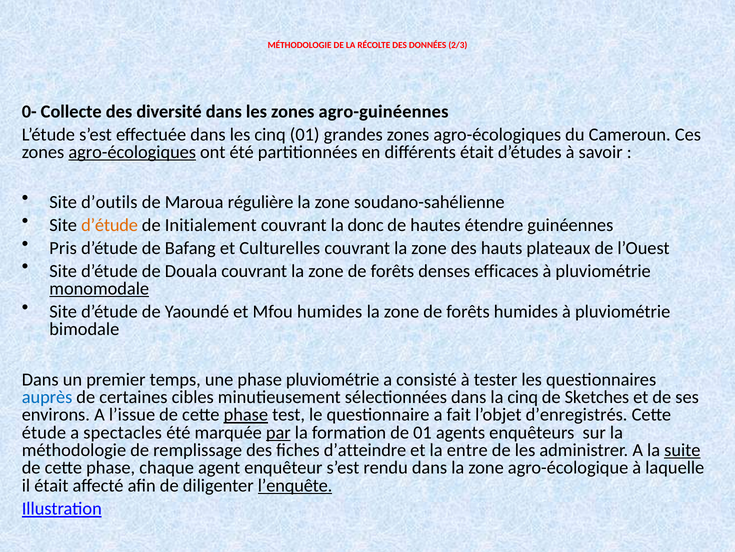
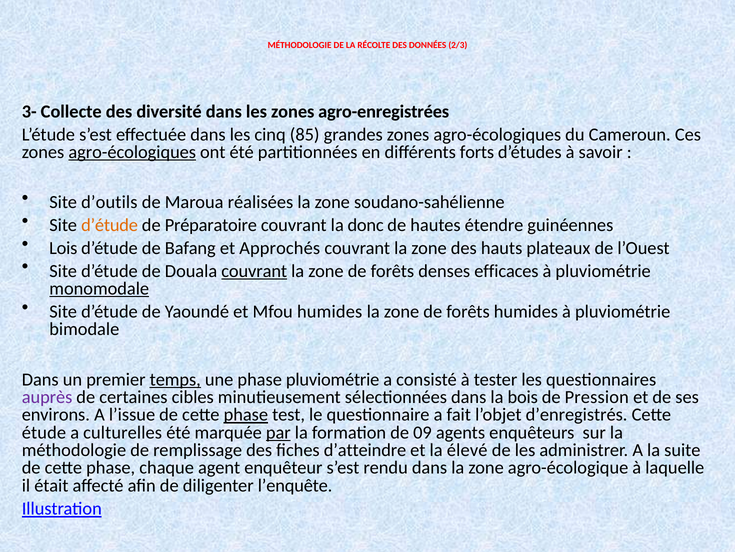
0-: 0- -> 3- (29, 111)
agro-guinéennes: agro-guinéennes -> agro-enregistrées (384, 111)
cinq 01: 01 -> 85 (305, 134)
différents était: était -> forts (477, 152)
régulière: régulière -> réalisées (260, 202)
Initialement: Initialement -> Préparatoire (211, 225)
Pris: Pris -> Lois (63, 248)
Culturelles: Culturelles -> Approchés (280, 248)
couvrant underline: none -> present (254, 271)
temps underline: none -> present (175, 379)
auprès colour: blue -> purple (47, 397)
la cinq: cinq -> bois (523, 397)
Sketches: Sketches -> Pression (597, 397)
spectacles: spectacles -> culturelles (123, 432)
de 01: 01 -> 09 (422, 432)
entre: entre -> élevé (467, 450)
suite underline: present -> none (682, 450)
l’enquête underline: present -> none (295, 485)
